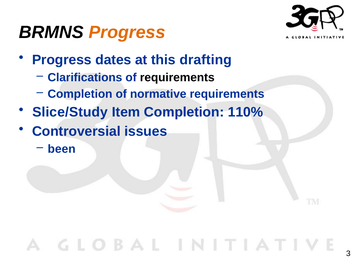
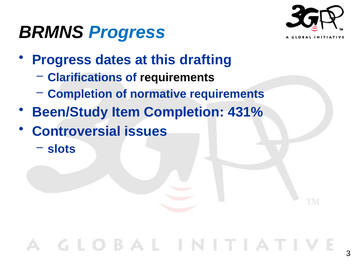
Progress colour: orange -> blue (127, 32)
Slice/Study: Slice/Study -> Been/Study (70, 112)
110%: 110% -> 431% (245, 112)
been: been -> slots (62, 149)
